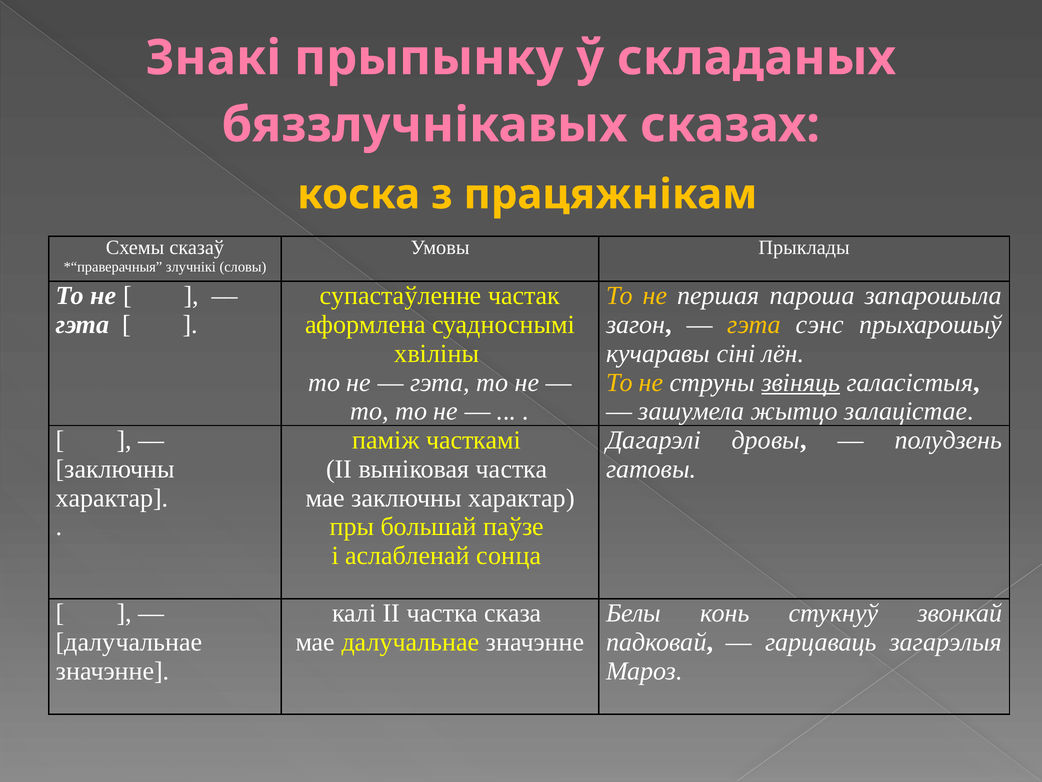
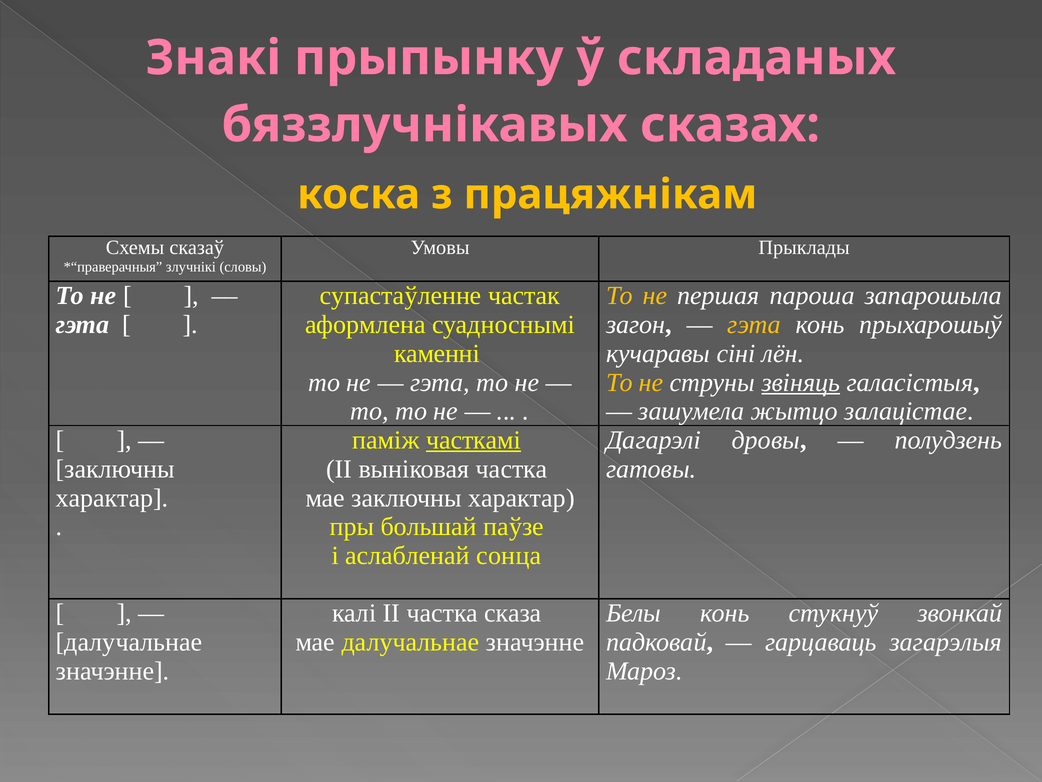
гэта сэнс: сэнс -> конь (820, 325)
хвіліны: хвіліны -> каменні (437, 353)
часткамі underline: none -> present (474, 440)
